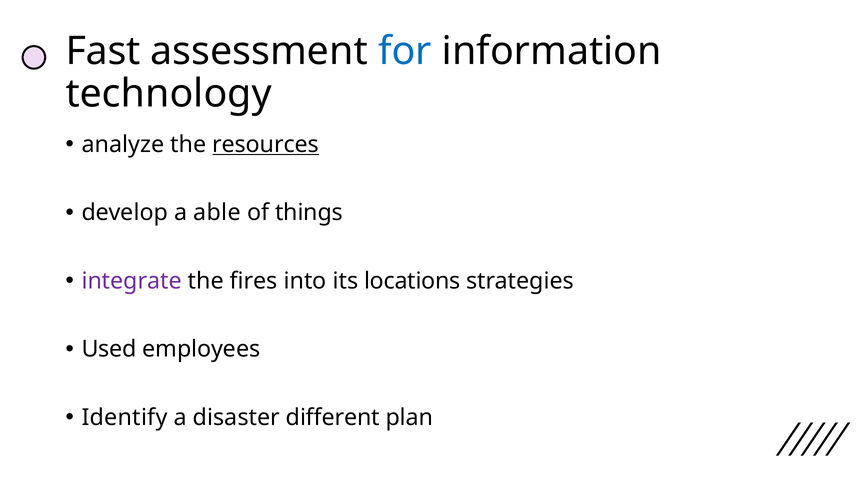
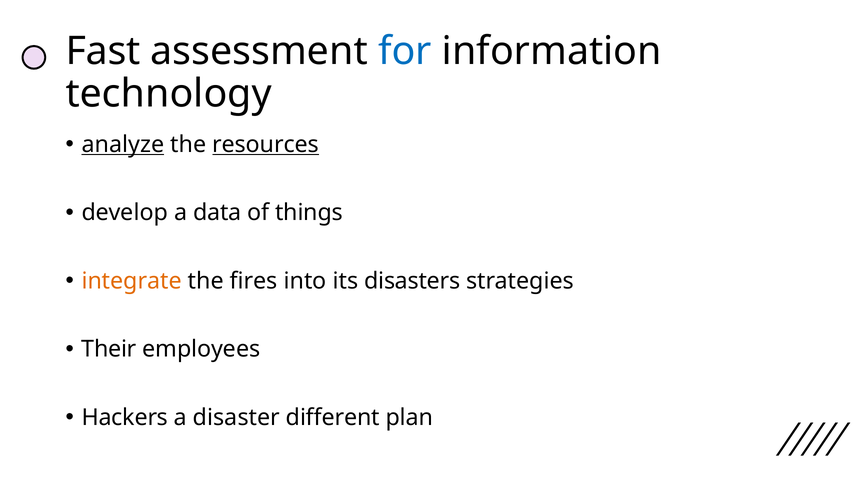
analyze underline: none -> present (123, 144)
able: able -> data (217, 213)
integrate colour: purple -> orange (132, 281)
locations: locations -> disasters (412, 281)
Used: Used -> Their (109, 349)
Identify: Identify -> Hackers (125, 417)
